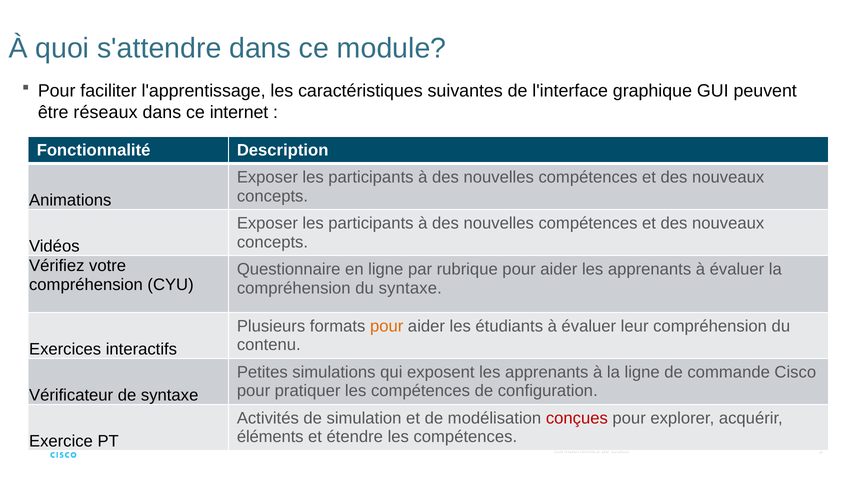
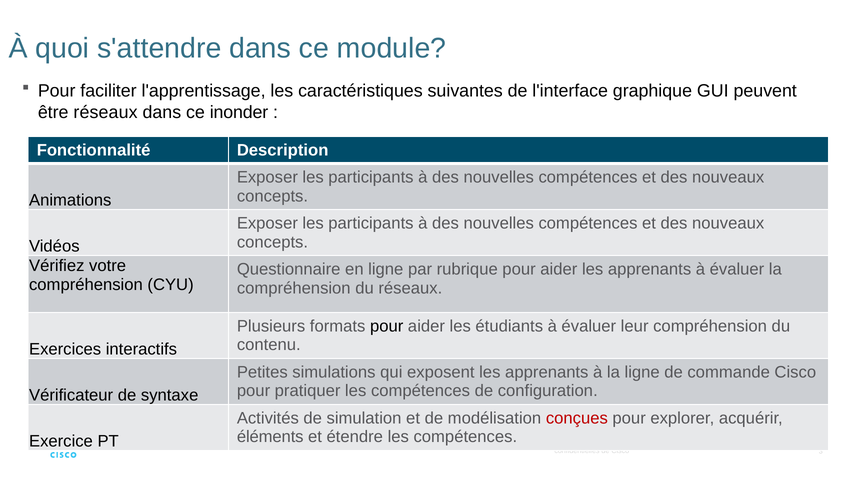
internet: internet -> inonder (239, 112)
du syntaxe: syntaxe -> réseaux (410, 288)
pour colour: orange -> black (387, 326)
